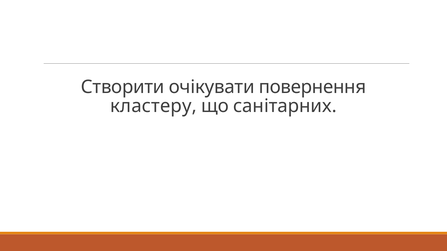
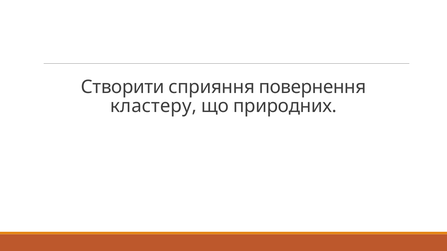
очікувати: очікувати -> сприяння (212, 87)
санітарних: санітарних -> природних (285, 106)
